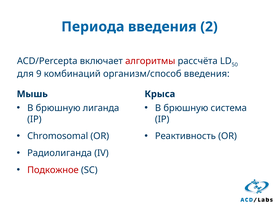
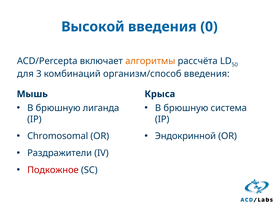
Периода: Периода -> Высокой (93, 27)
2: 2 -> 0 (209, 27)
алгоритмы colour: red -> orange (150, 61)
9: 9 -> 3 (39, 74)
Реактивность: Реактивность -> Эндокринной (185, 136)
Радиолиганда: Радиолиганда -> Раздражители (60, 153)
